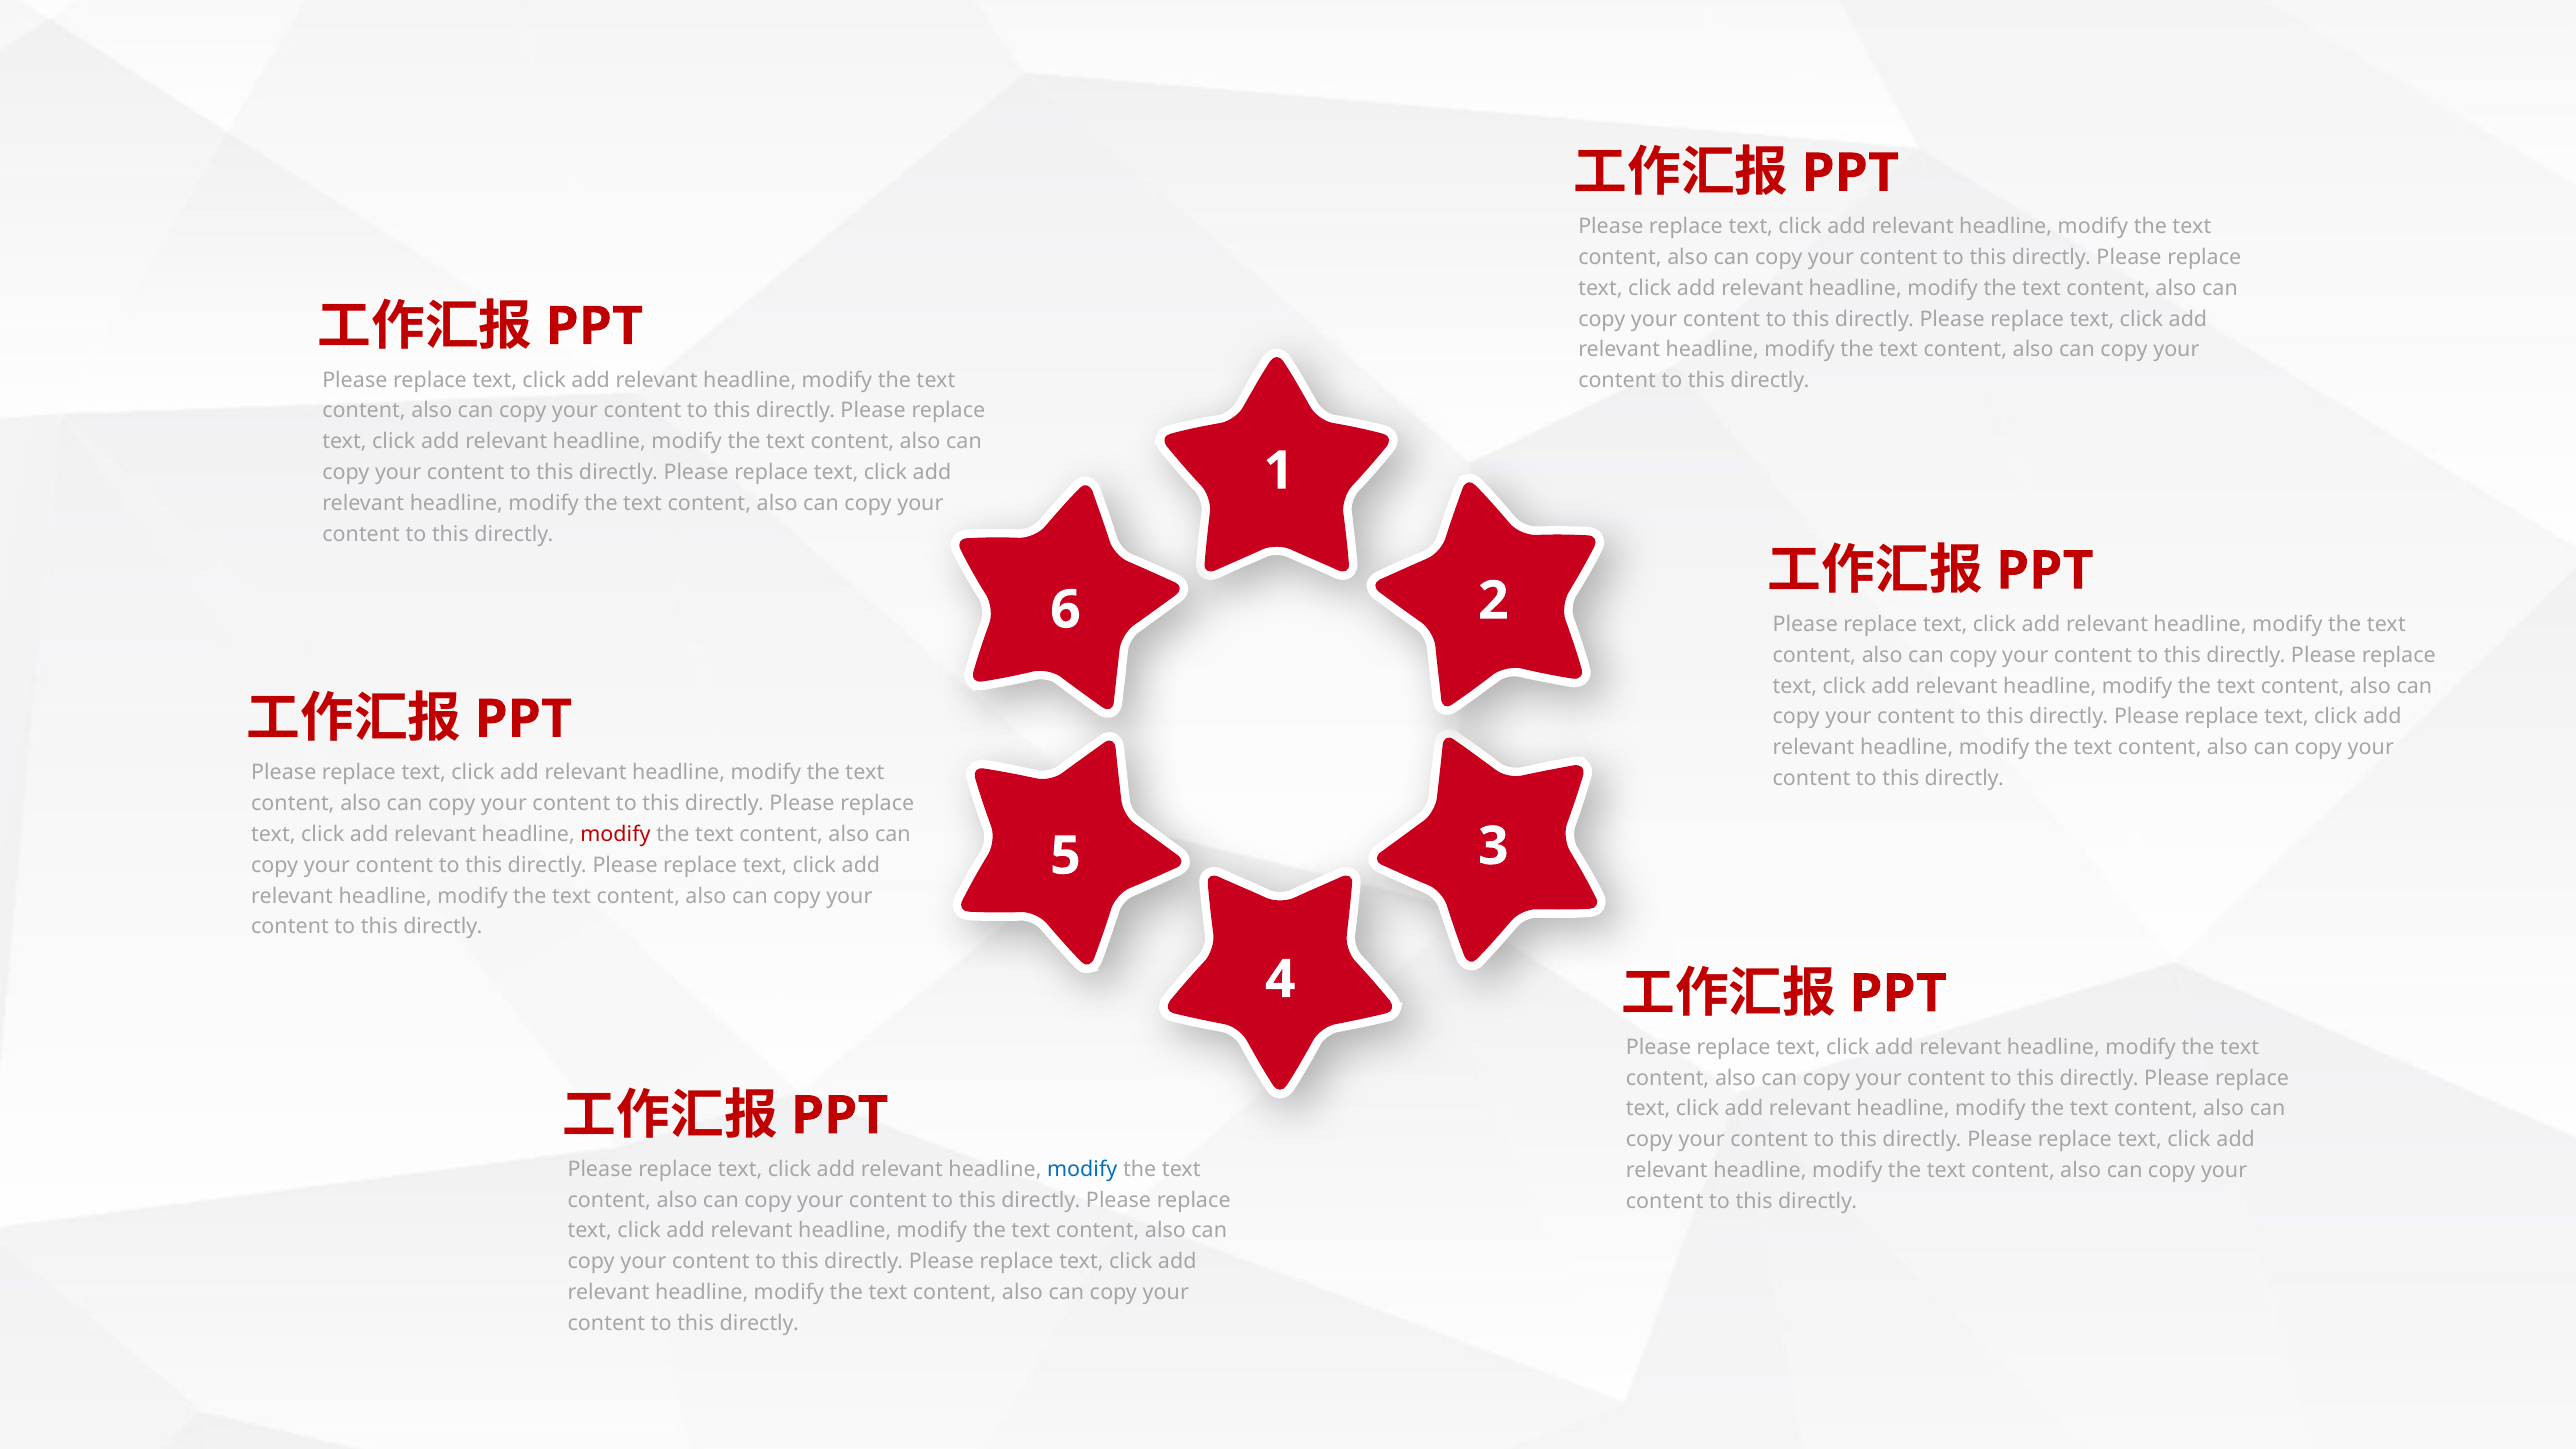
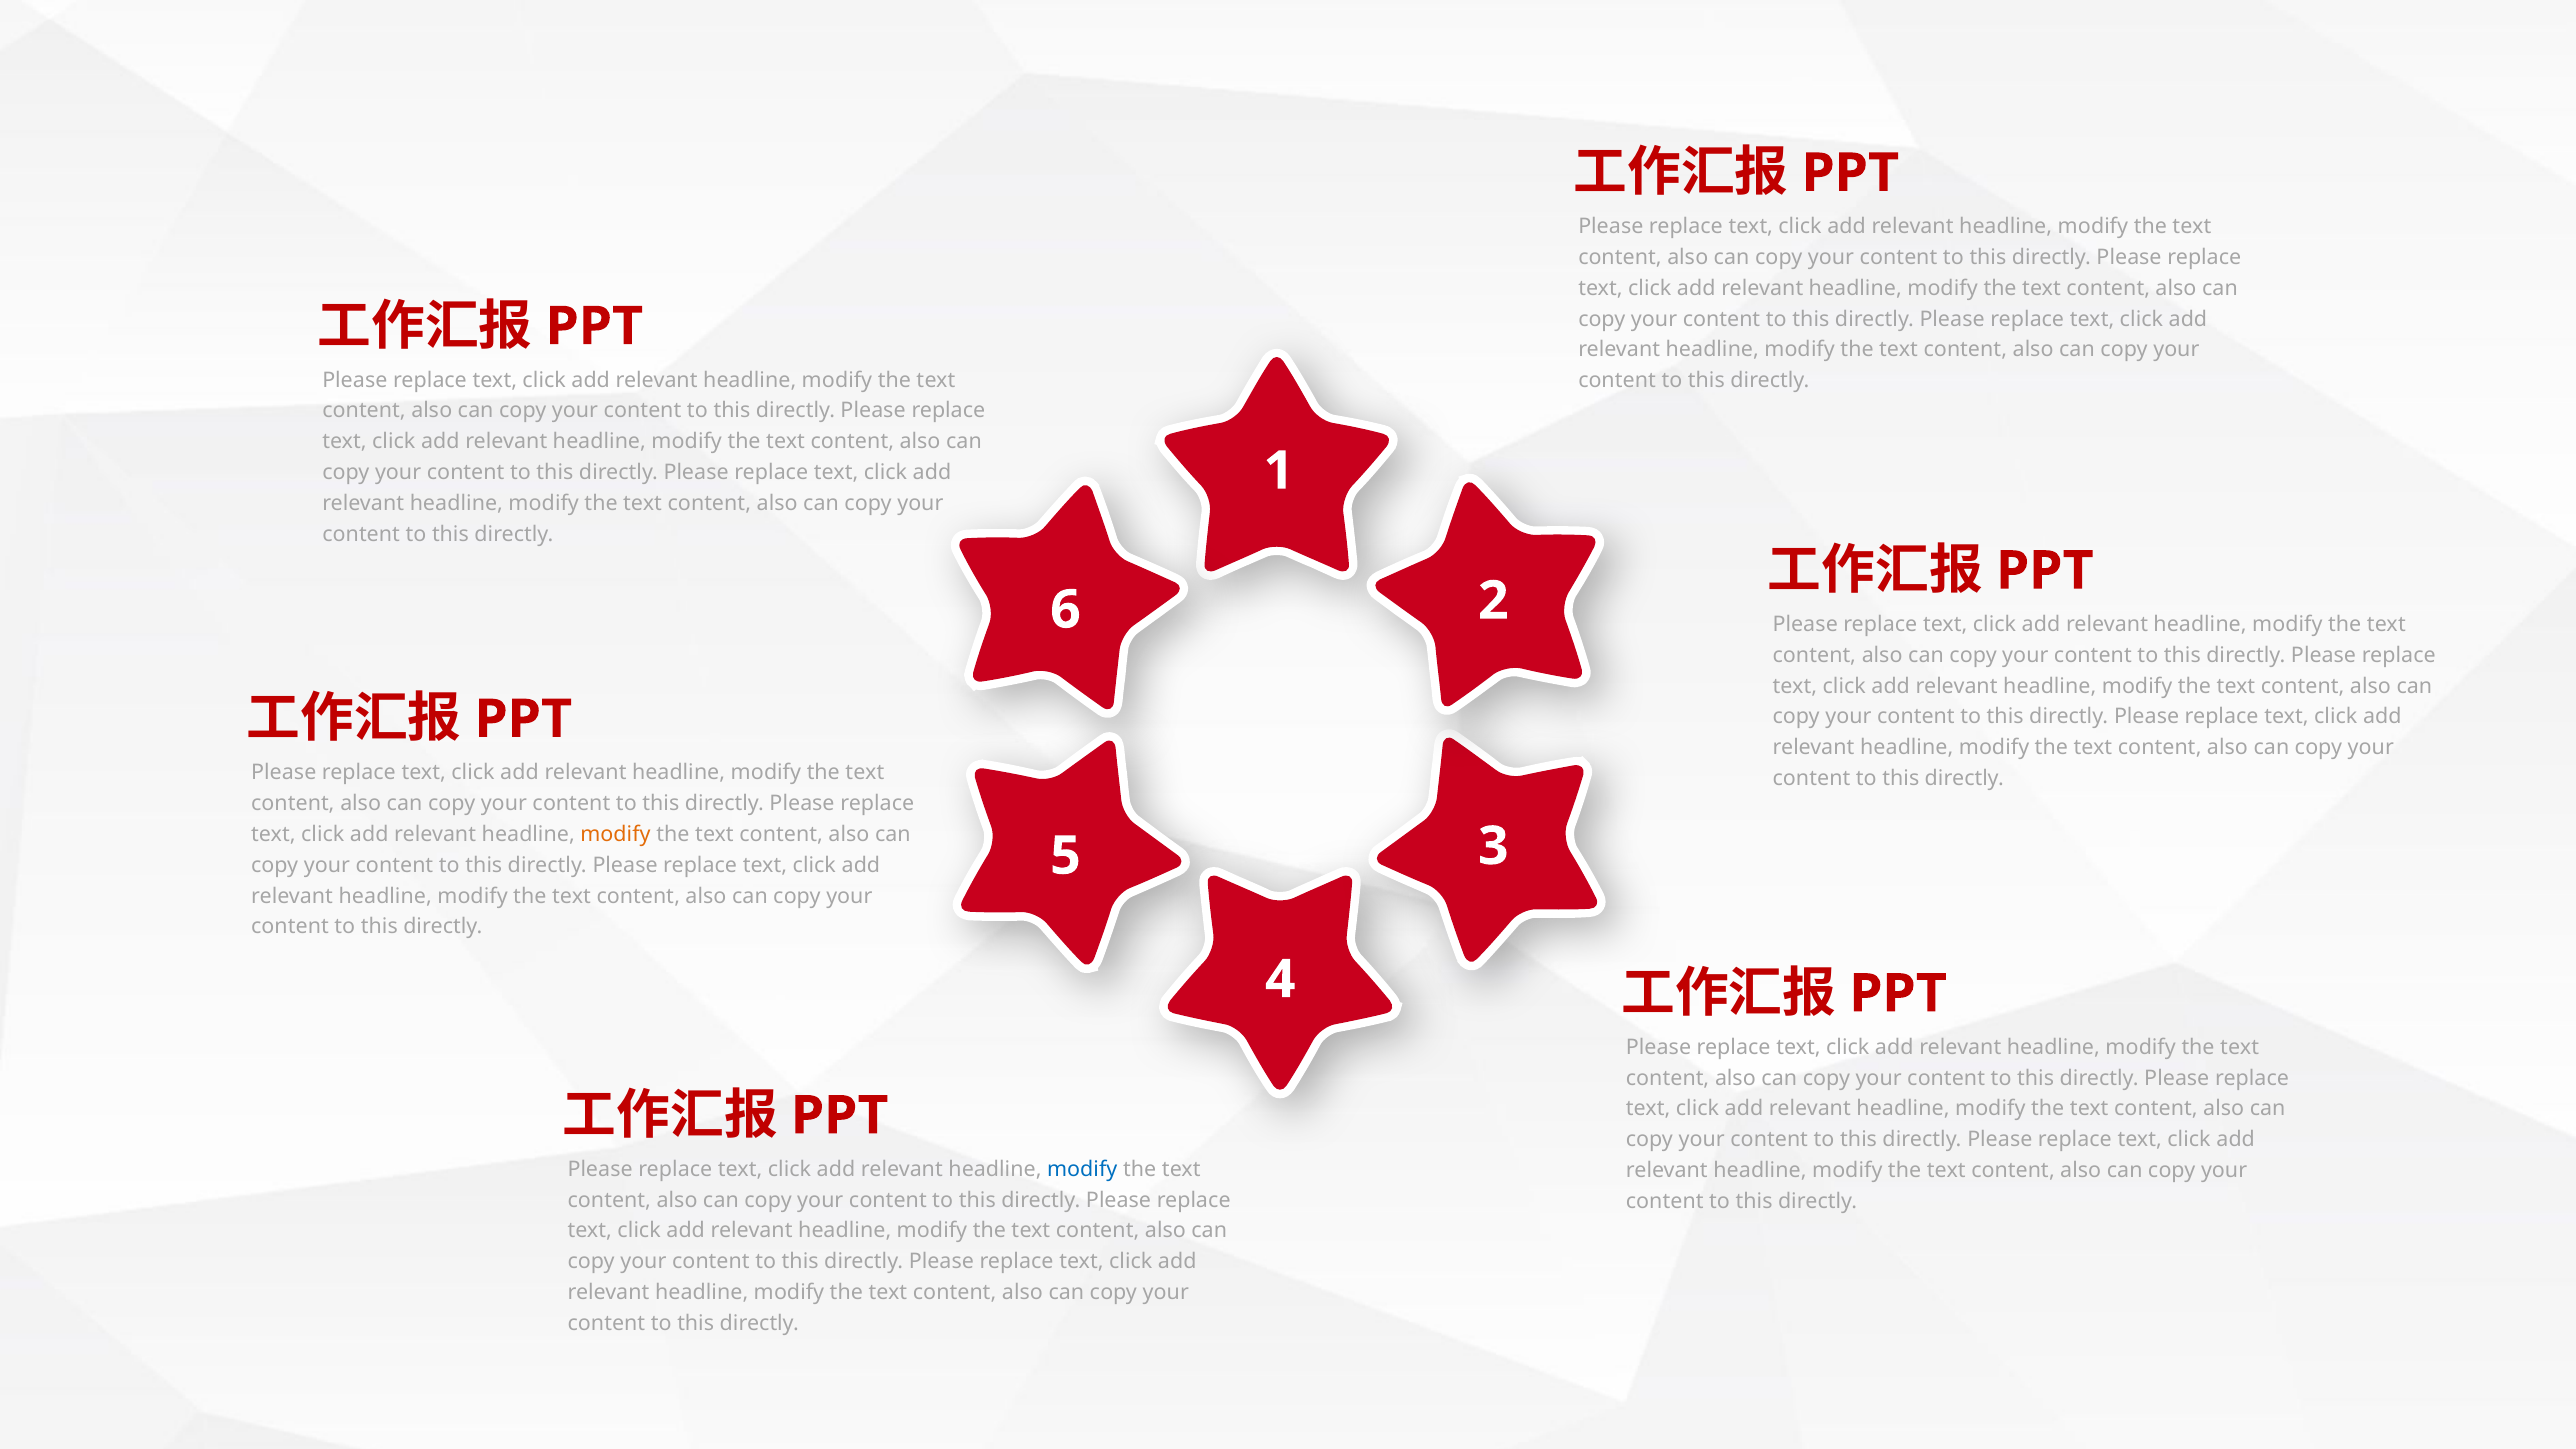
modify colour: red -> orange (615, 834)
